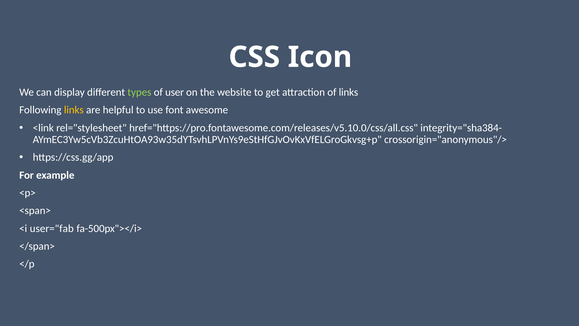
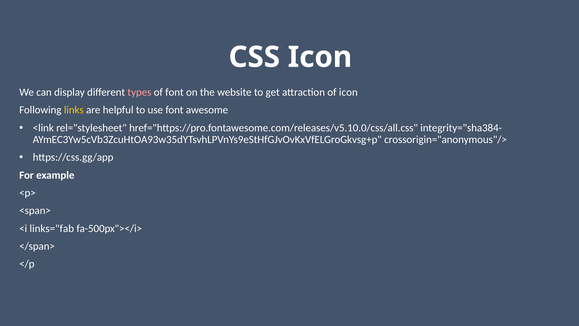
types colour: light green -> pink (139, 92)
of user: user -> font (175, 92)
of links: links -> icon (348, 92)
user="fab: user="fab -> links="fab (52, 228)
